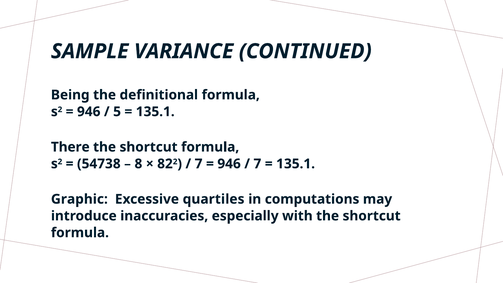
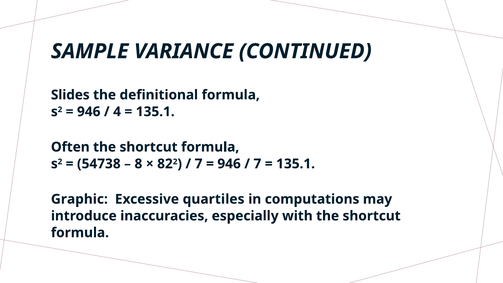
Being: Being -> Slides (70, 95)
5: 5 -> 4 (117, 112)
There: There -> Often (70, 147)
